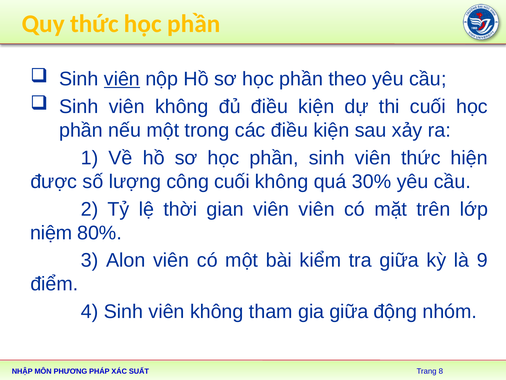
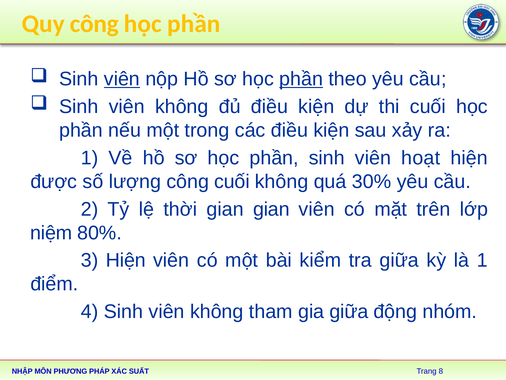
Quy thức: thức -> công (94, 24)
phần underline: none -> present (301, 79)
viên thức: thức -> hoạt (421, 158)
gian viên: viên -> gian (271, 209)
3 Alon: Alon -> Hiện (126, 260)
là 9: 9 -> 1 (482, 260)
